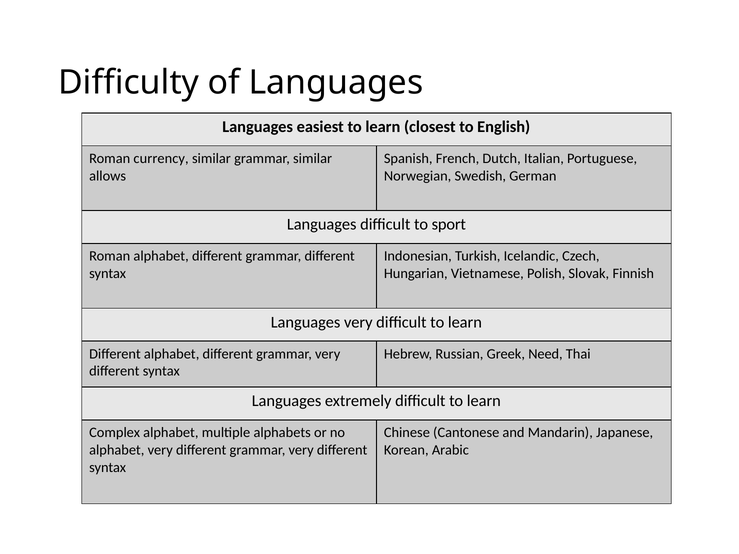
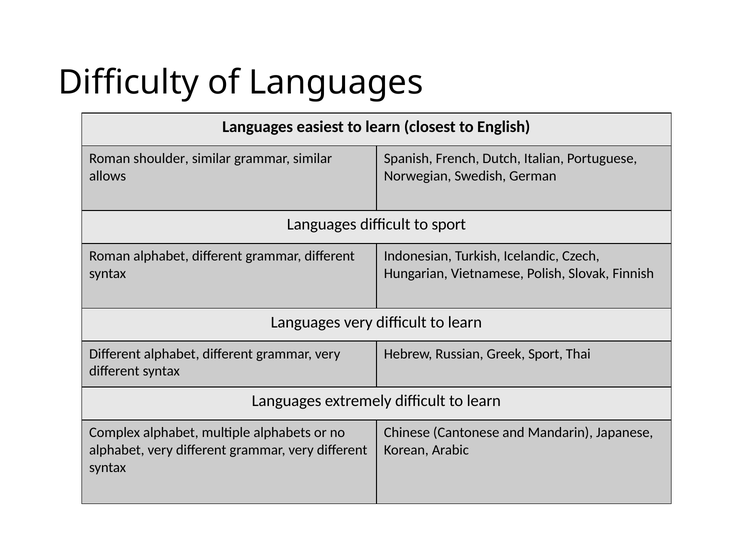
currency: currency -> shoulder (161, 158)
Greek Need: Need -> Sport (545, 354)
